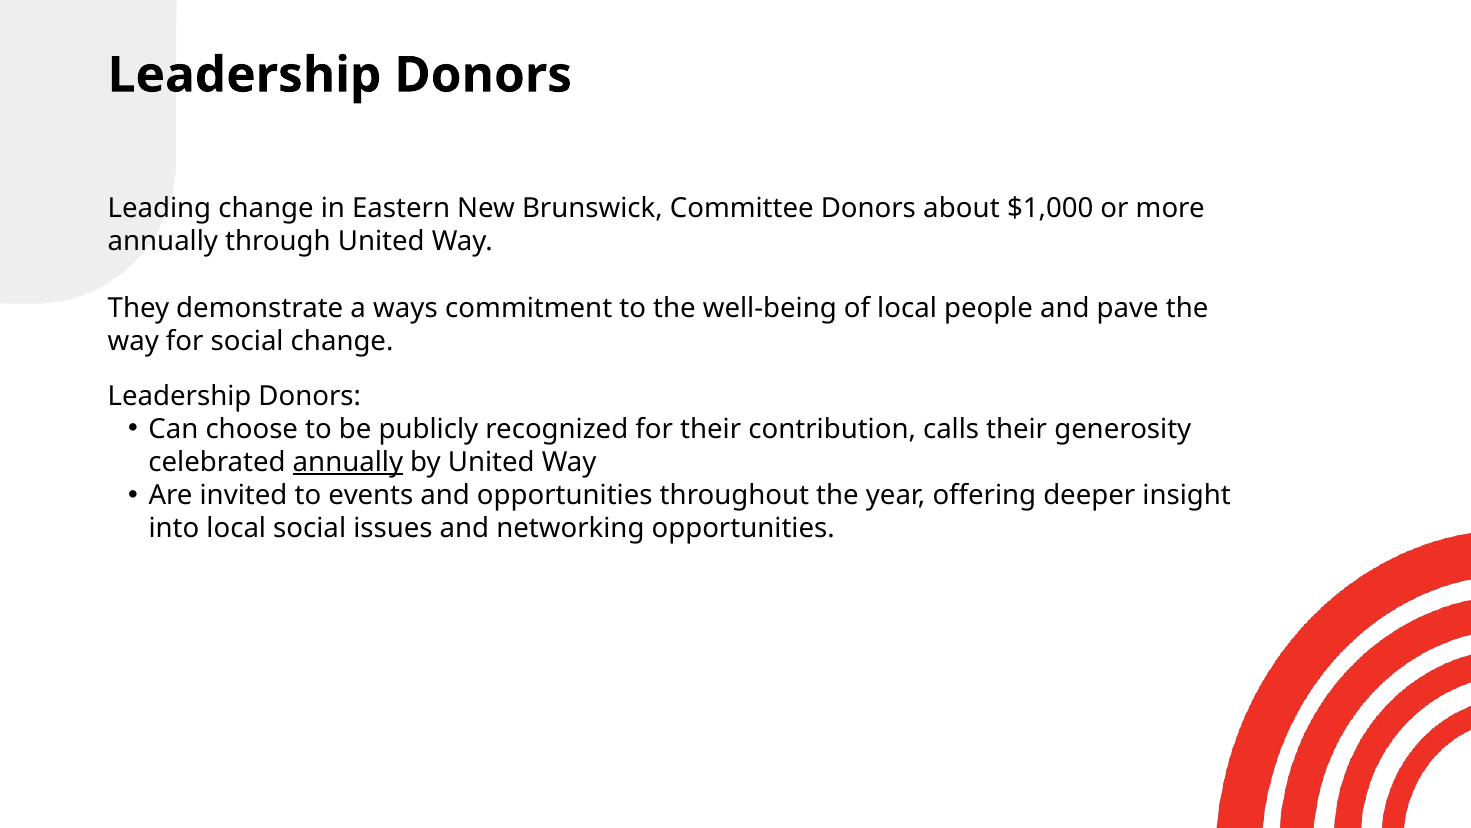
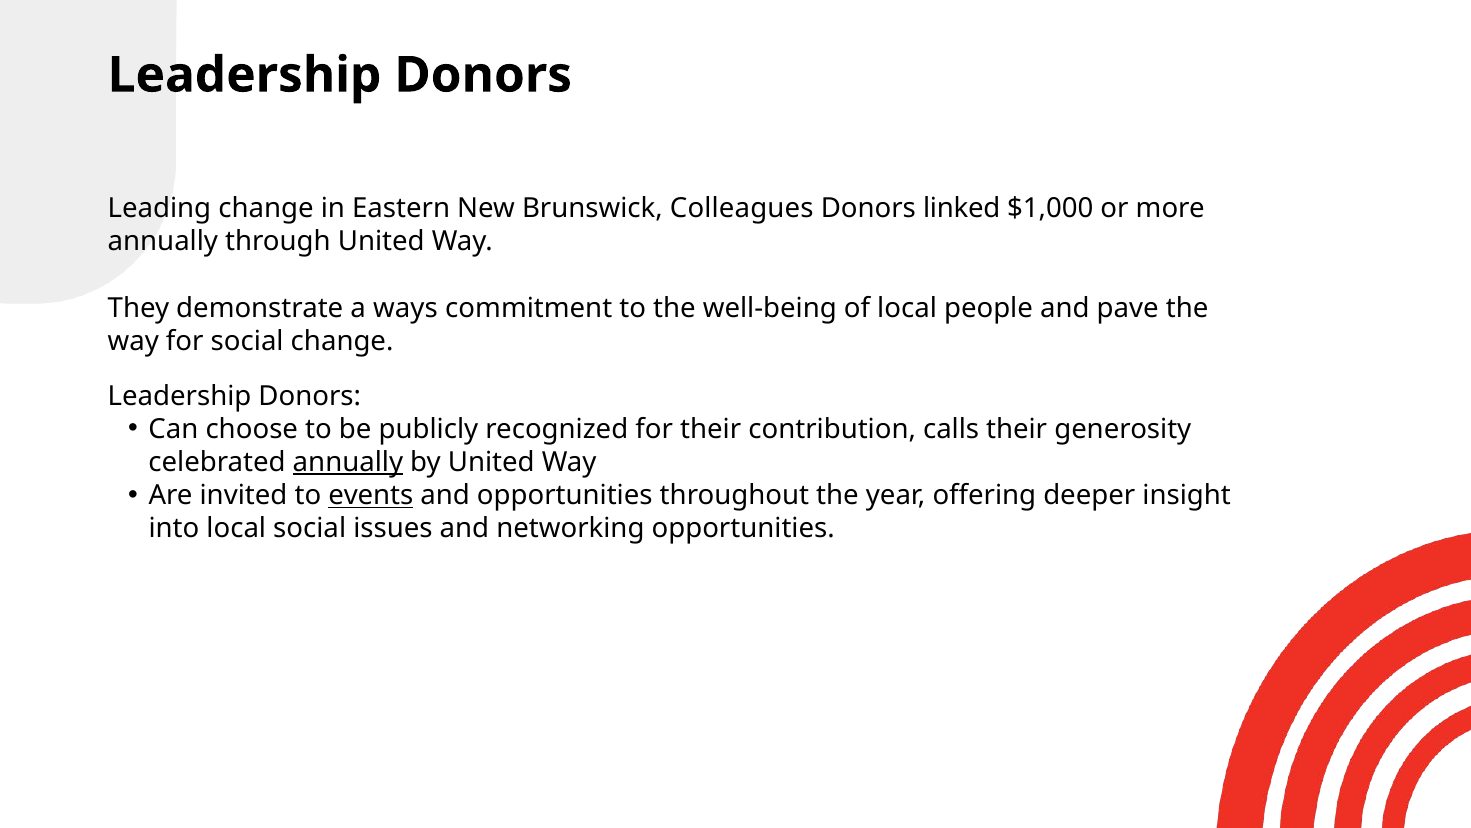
Committee: Committee -> Colleagues (742, 208)
about: about -> linked (962, 208)
events underline: none -> present (371, 495)
